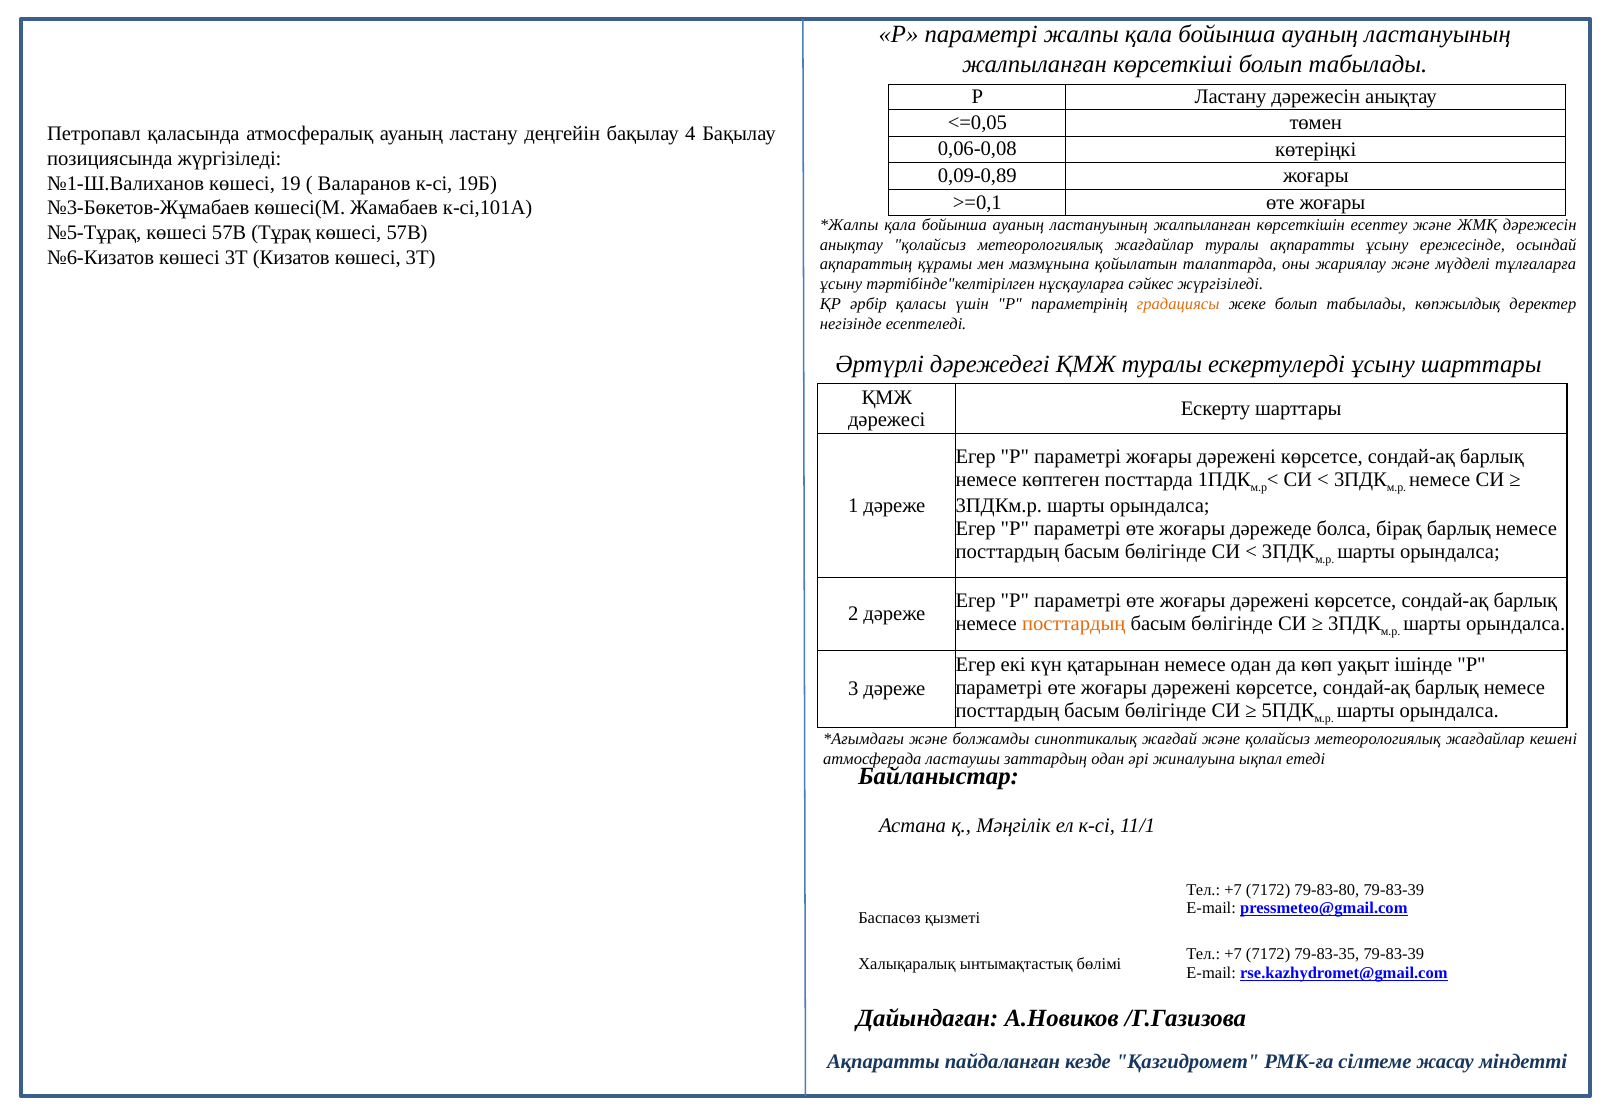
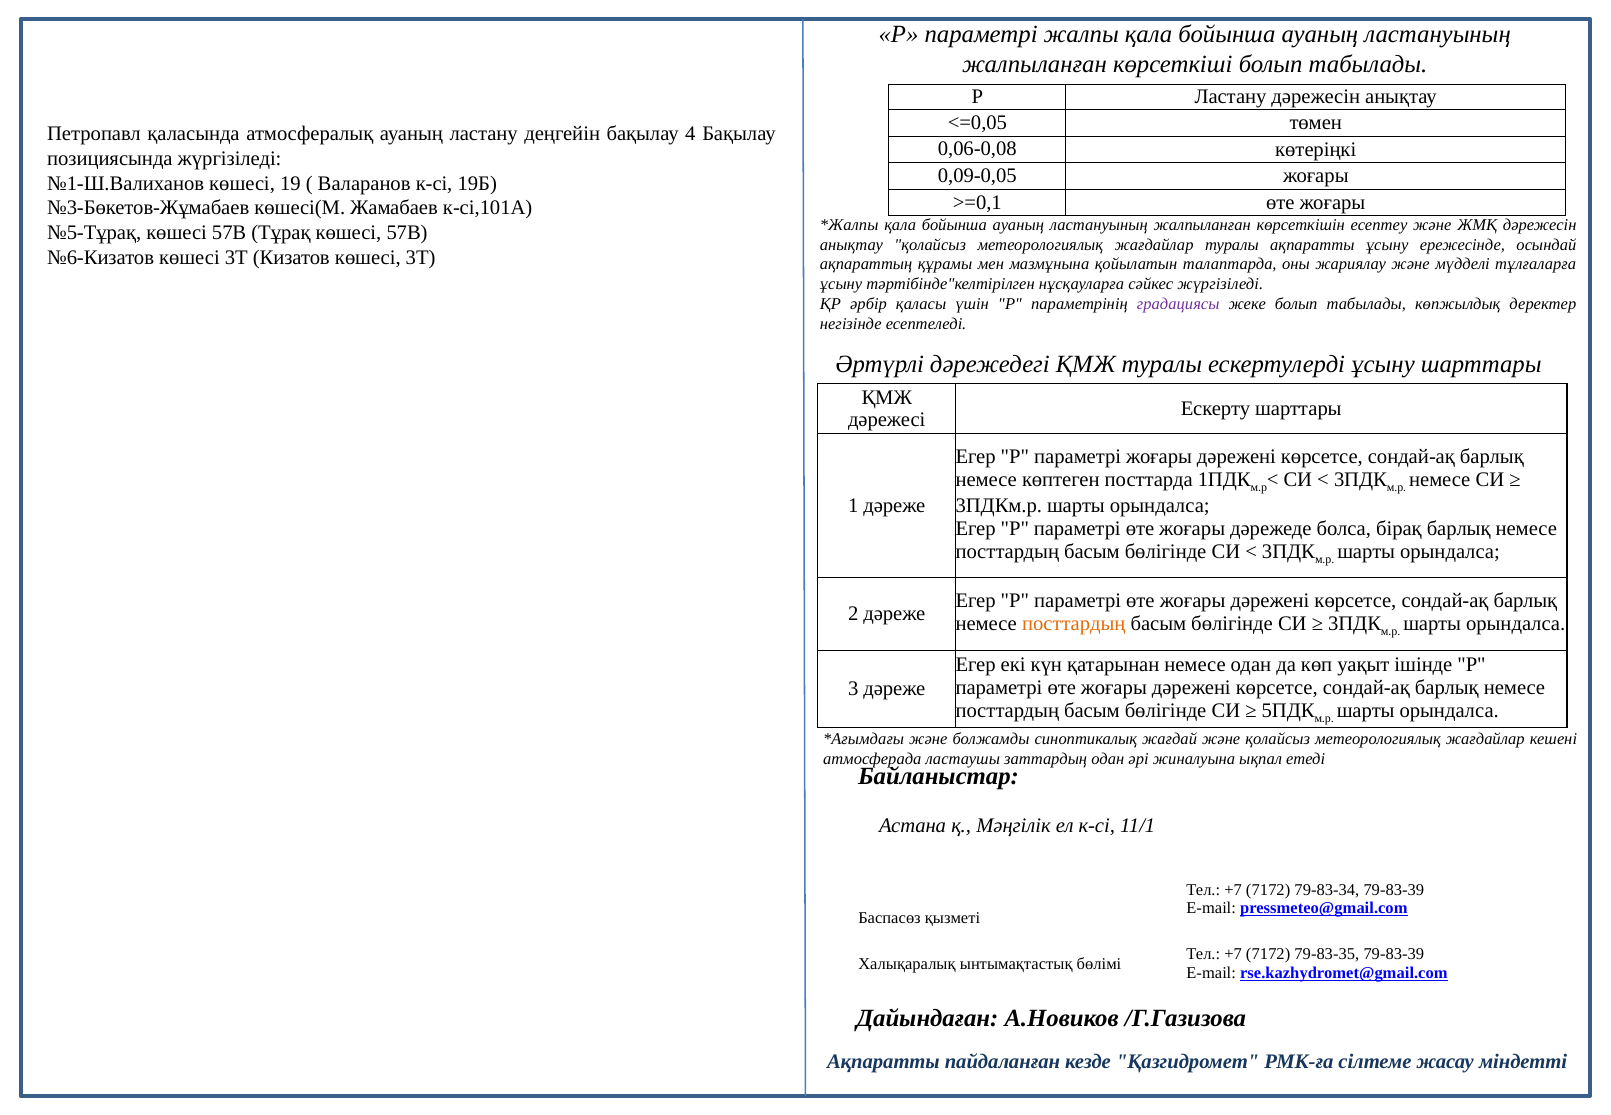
0,09-0,89: 0,09-0,89 -> 0,09-0,05 (977, 176)
градациясы colour: orange -> purple (1178, 304)
79-83-80: 79-83-80 -> 79-83-34 (1327, 890)
